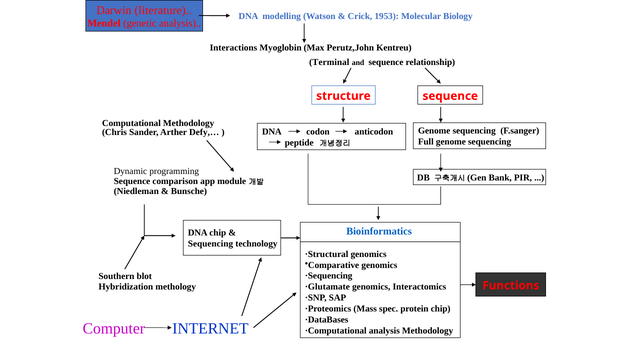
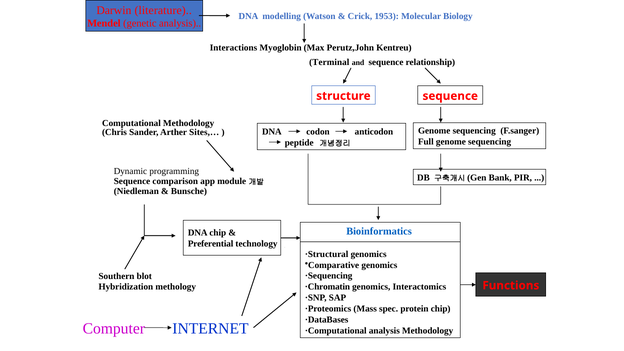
Defy,…: Defy,… -> Sites,… (204, 132)
Sequencing: Sequencing -> Preferential (211, 244)
·Glutamate: ·Glutamate -> ·Chromatin (327, 287)
